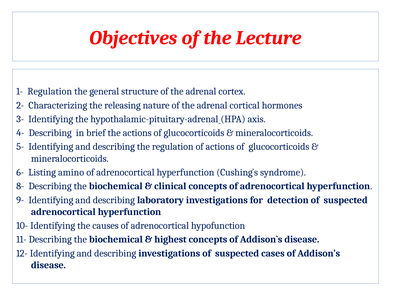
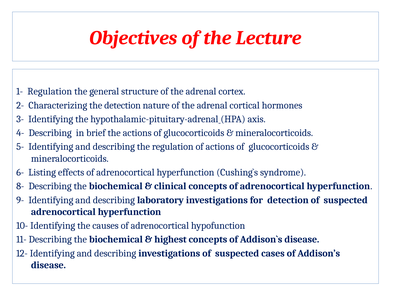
the releasing: releasing -> detection (123, 105)
amino: amino -> effects (71, 172)
